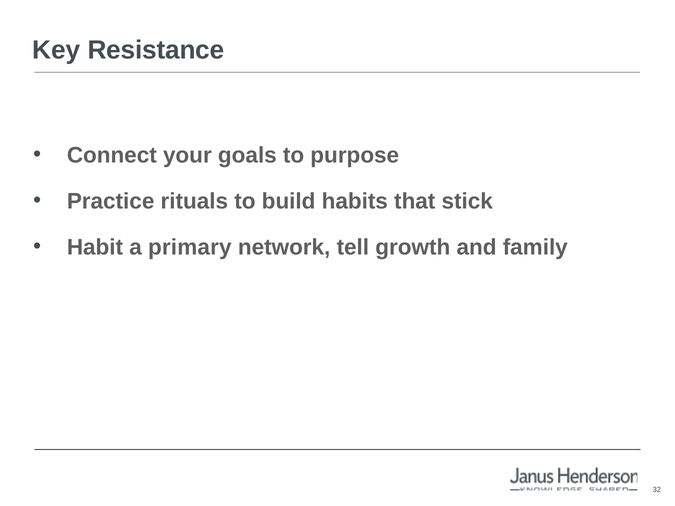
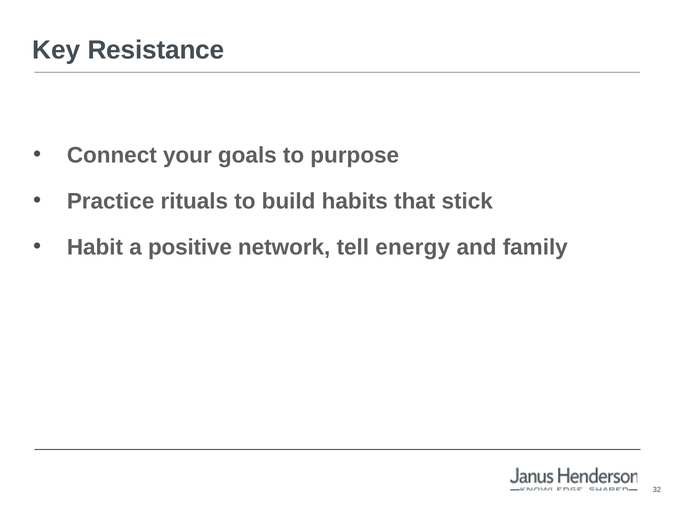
primary: primary -> positive (190, 247)
growth: growth -> energy (413, 247)
